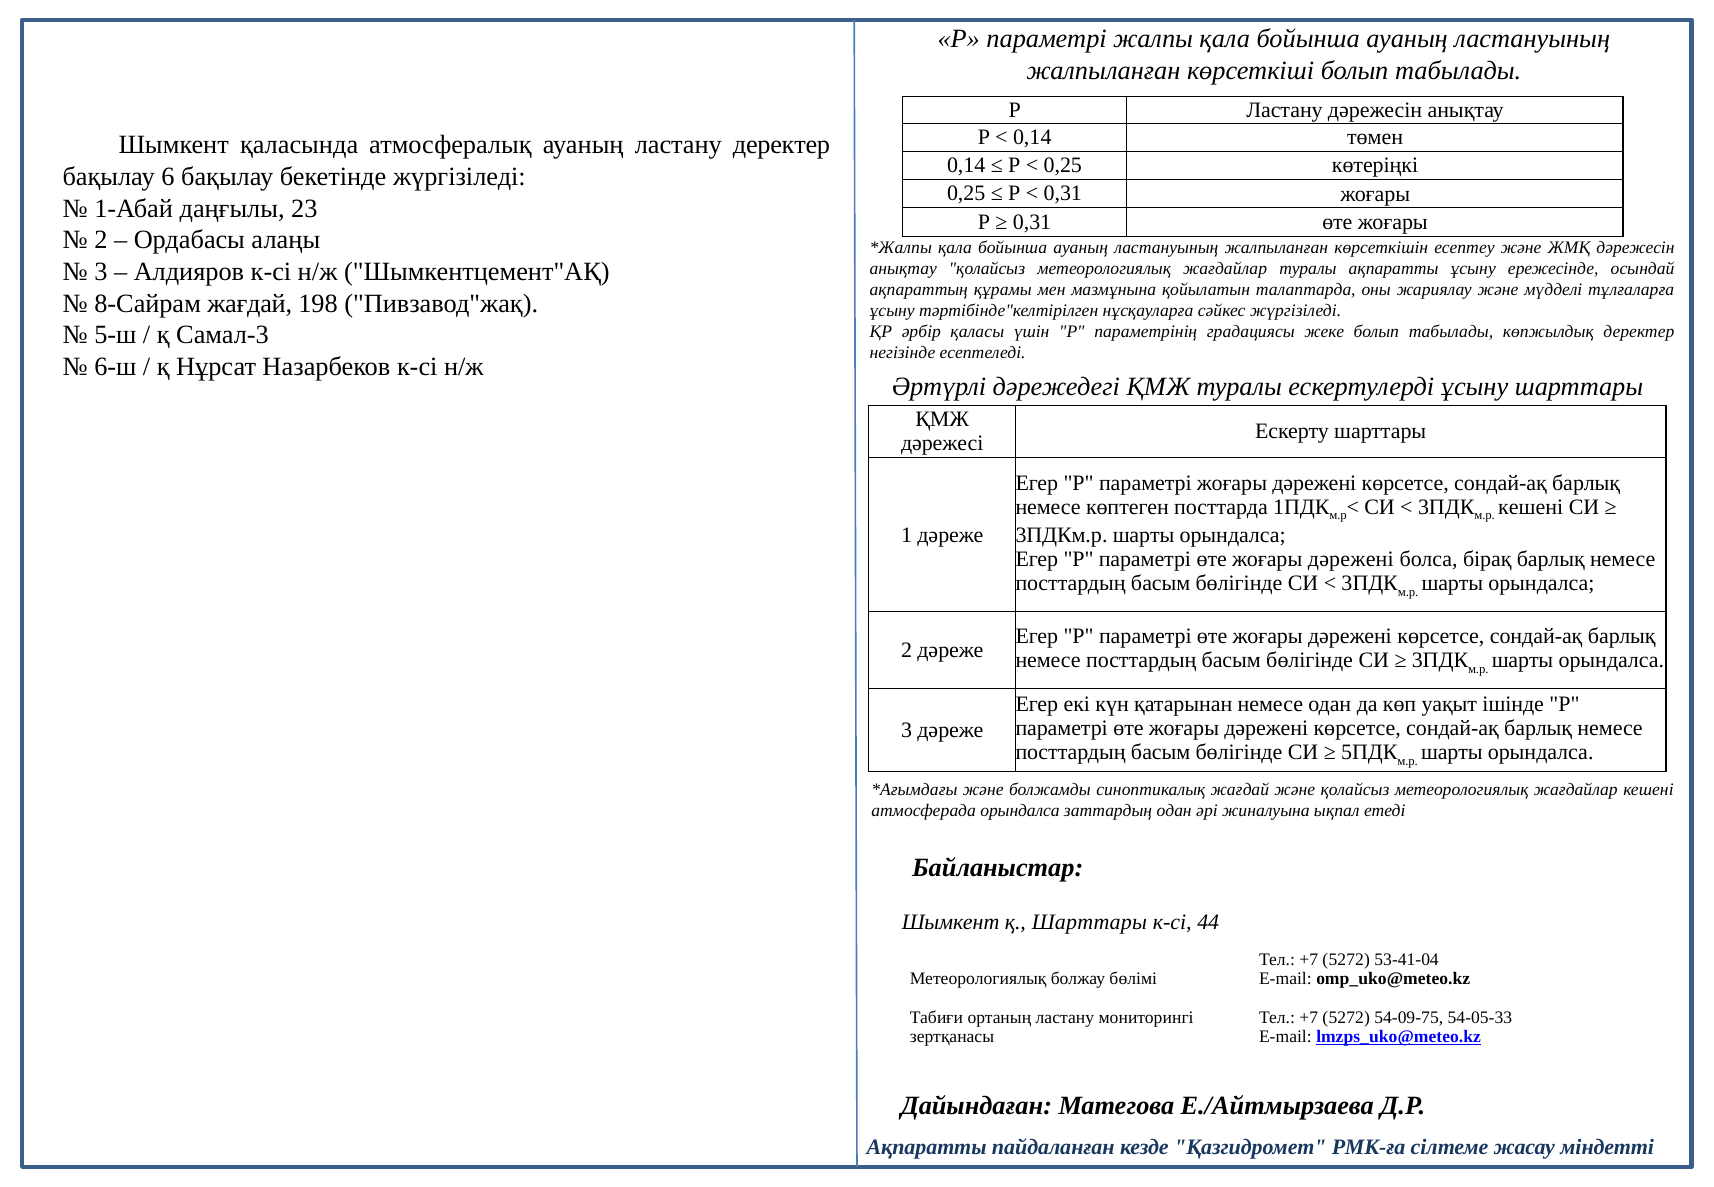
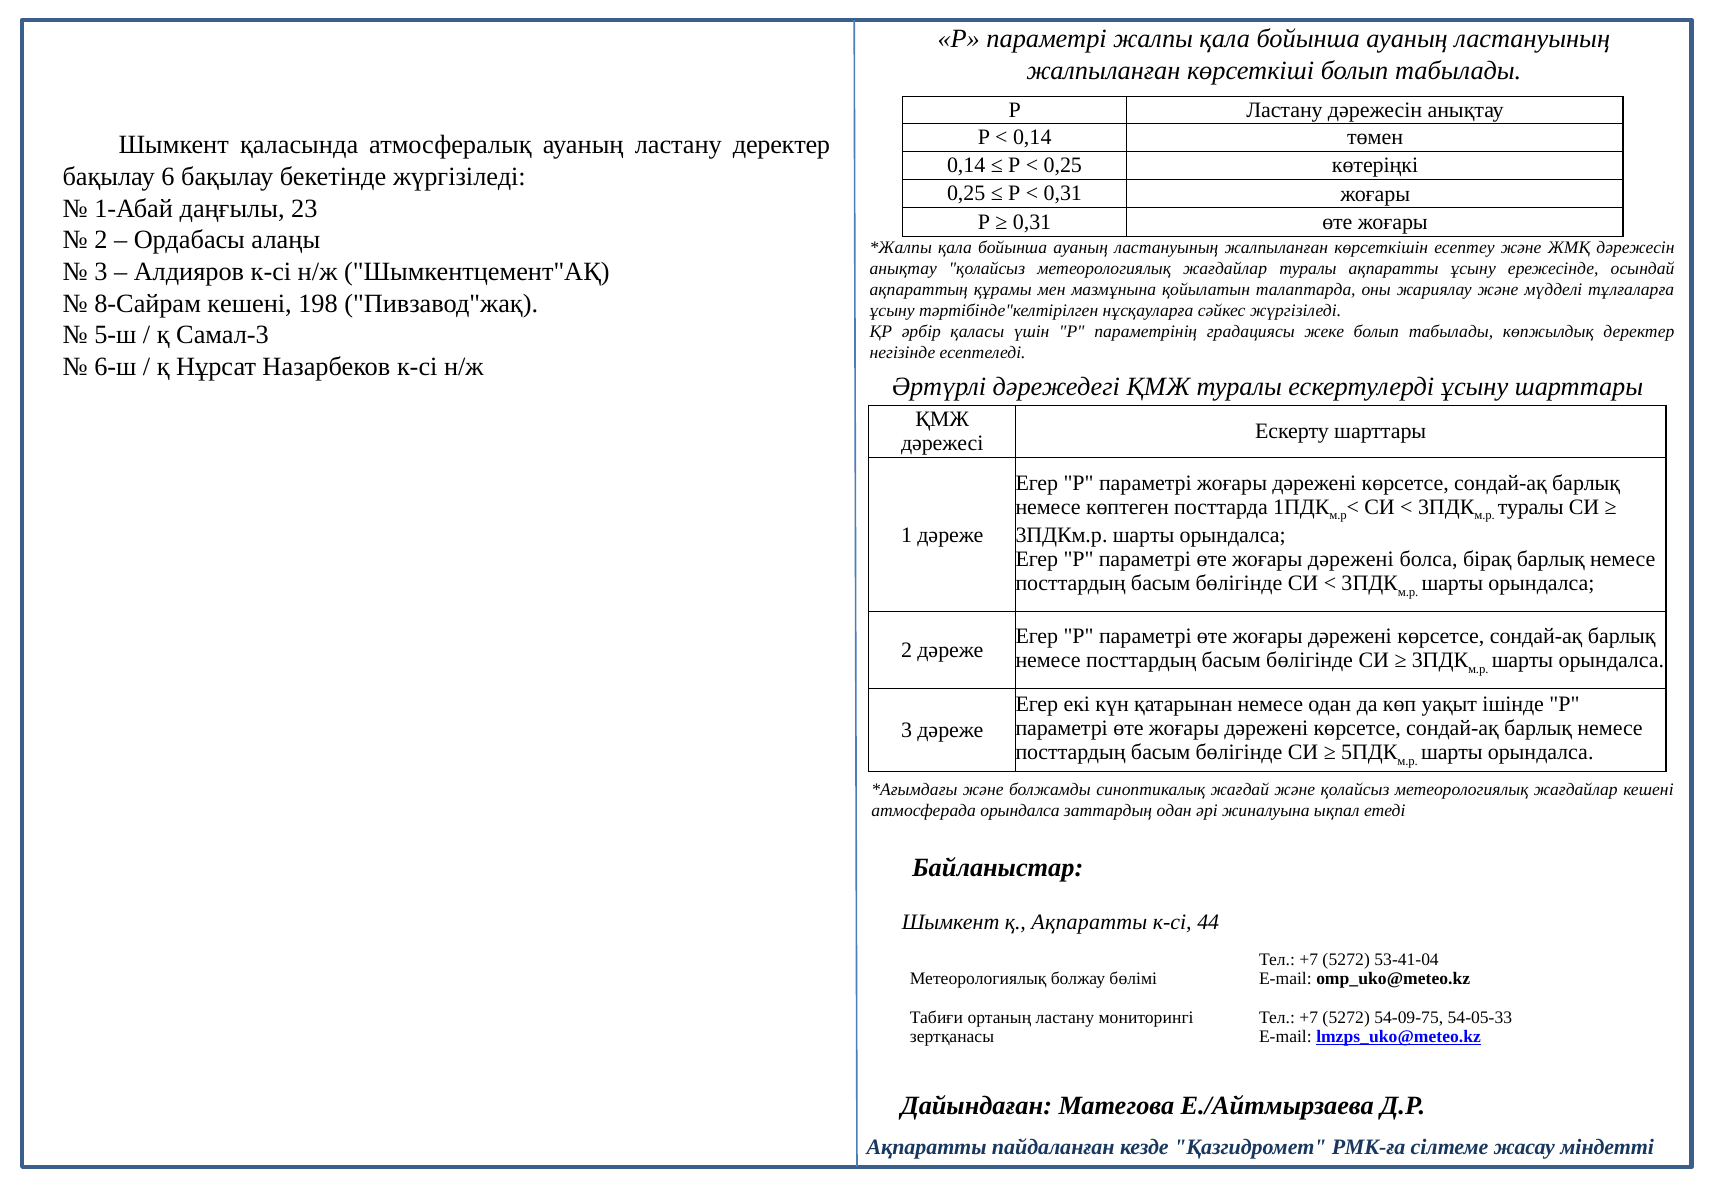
8-Сайрам жағдай: жағдай -> кешені (250, 303)
кешені: кешені -> туралы (1531, 507)
қ Шарттары: Шарттары -> Ақпаратты (1089, 922)
